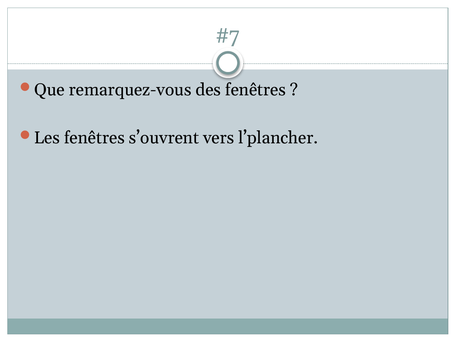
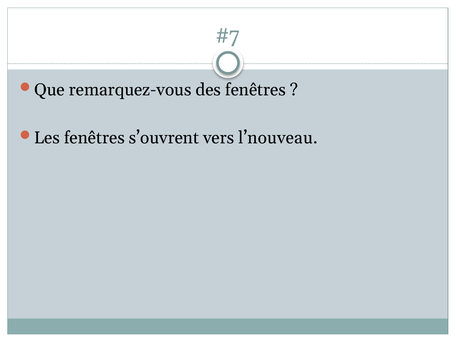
l’plancher: l’plancher -> l’nouveau (278, 138)
